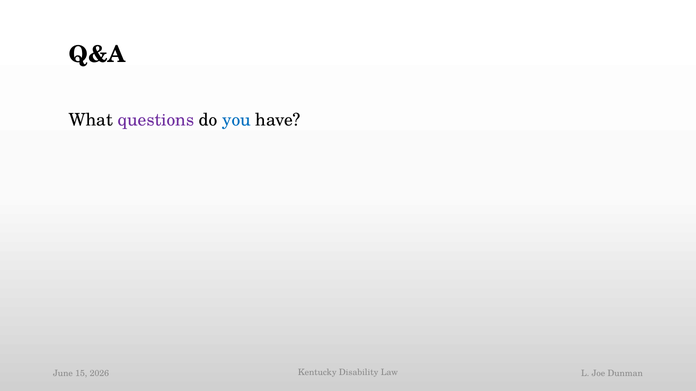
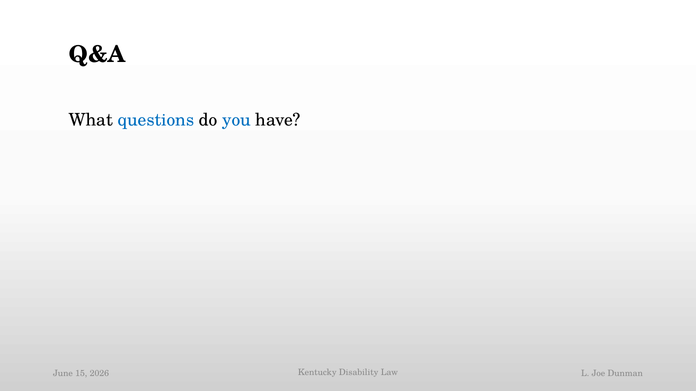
questions colour: purple -> blue (156, 120)
